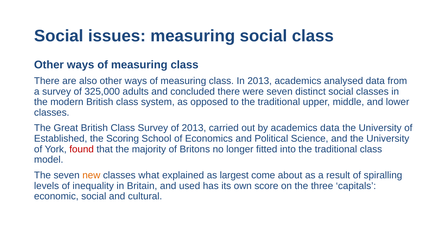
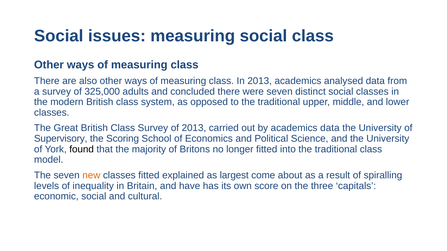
Established: Established -> Supervisory (61, 139)
found colour: red -> black (82, 149)
classes what: what -> fitted (149, 176)
used: used -> have (190, 186)
